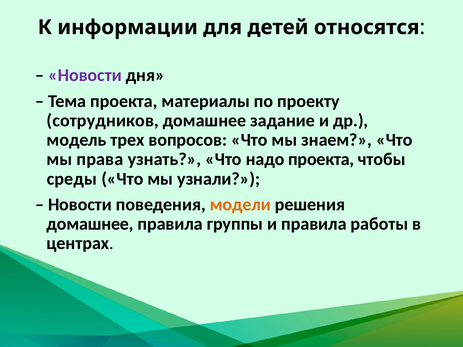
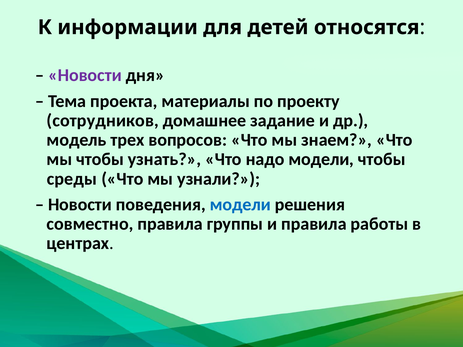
мы права: права -> чтобы (100, 159)
надо проекта: проекта -> модели (321, 159)
модели colour: orange -> blue (240, 205)
домашнее: домашнее -> совместно (90, 224)
